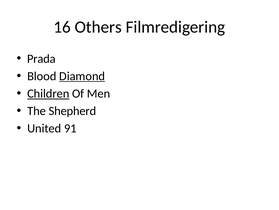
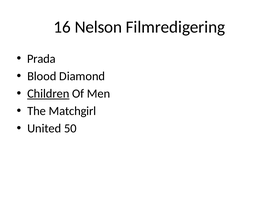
Others: Others -> Nelson (98, 27)
Diamond underline: present -> none (82, 76)
Shepherd: Shepherd -> Matchgirl (72, 111)
91: 91 -> 50 (70, 128)
